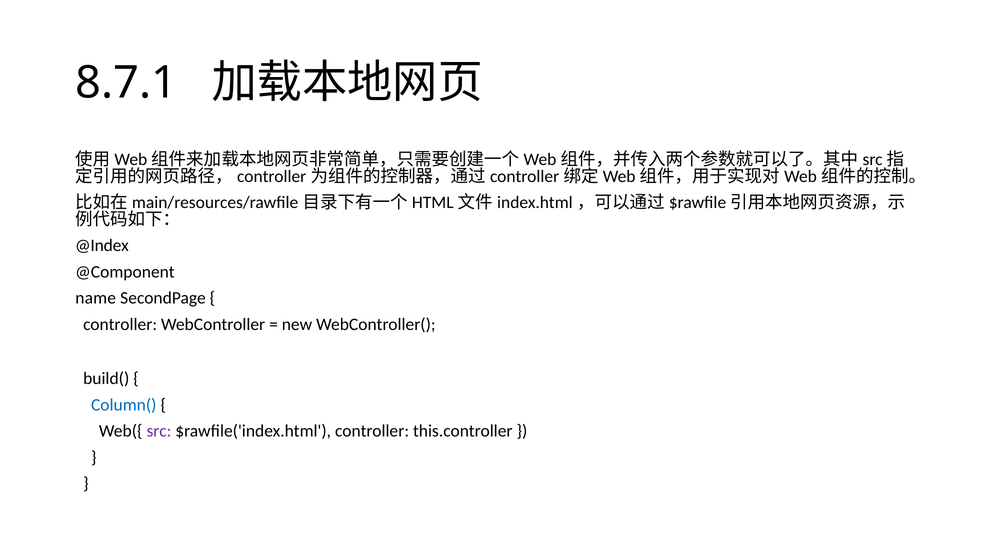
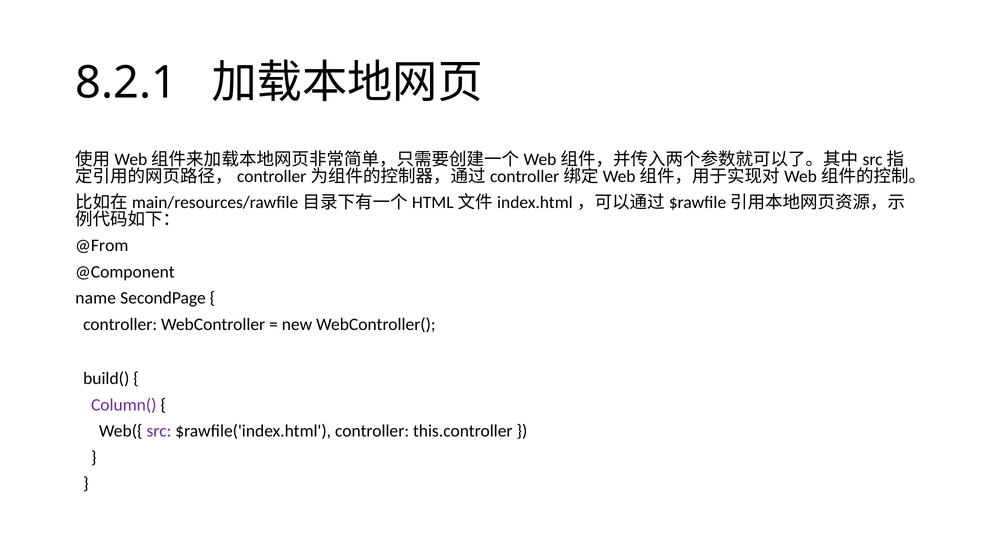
8.7.1: 8.7.1 -> 8.2.1 (126, 83)
@Index: @Index -> @From (102, 246)
Column( colour: blue -> purple (124, 405)
